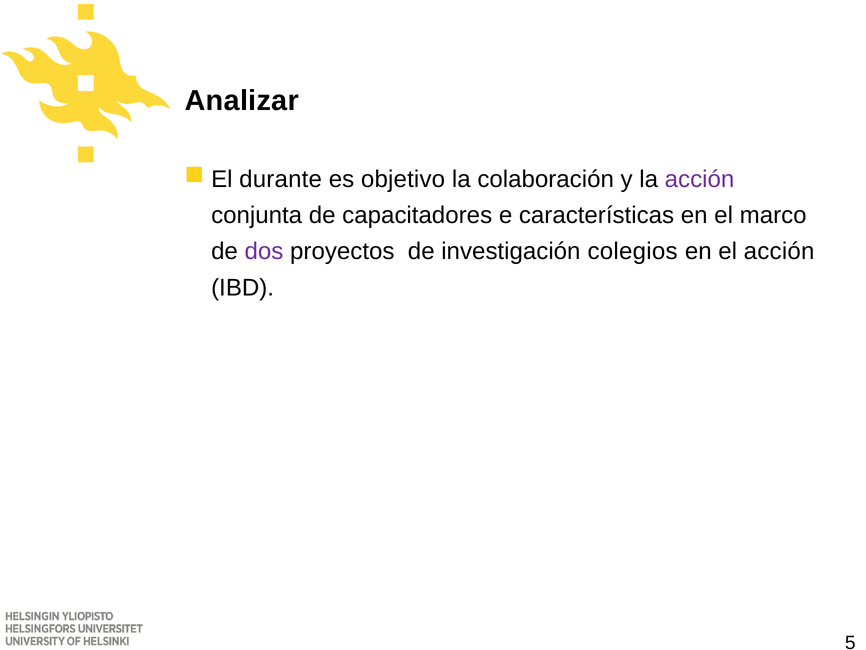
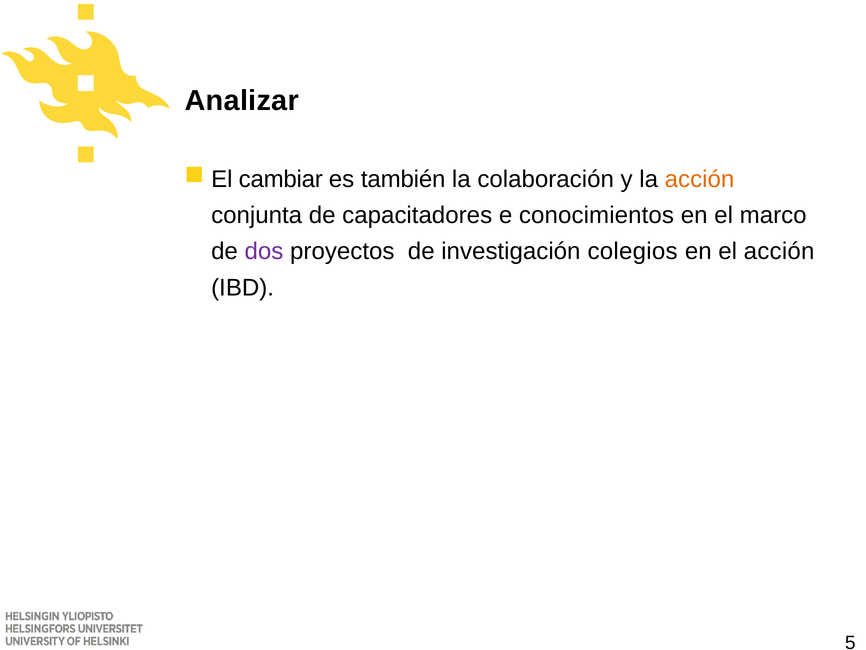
durante: durante -> cambiar (281, 179)
objetivo: objetivo -> también (403, 179)
acción colour: purple -> orange (700, 179)
características: características -> conocimientos (596, 215)
